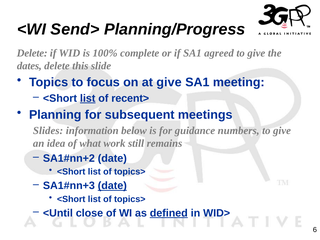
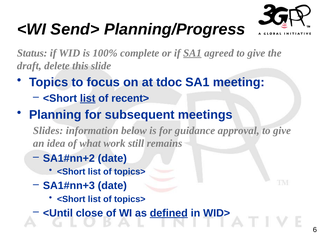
Delete: Delete -> Status (32, 53)
SA1 underline: none -> present (192, 53)
dates: dates -> draft (29, 66)
at give: give -> tdoc (169, 82)
numbers: numbers -> approval (239, 131)
date underline: present -> none (112, 186)
